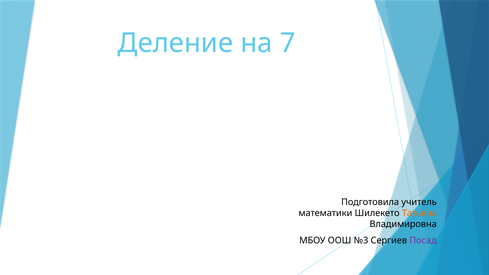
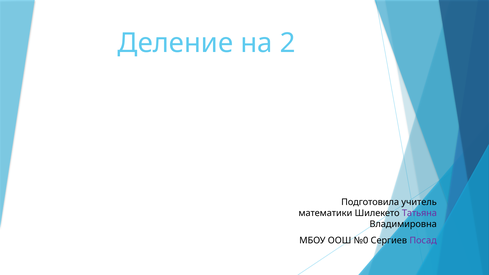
7: 7 -> 2 (288, 43)
Татьяна colour: orange -> purple (419, 213)
№3: №3 -> №0 (361, 240)
